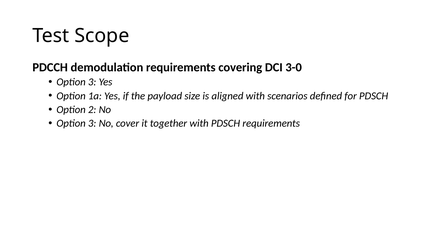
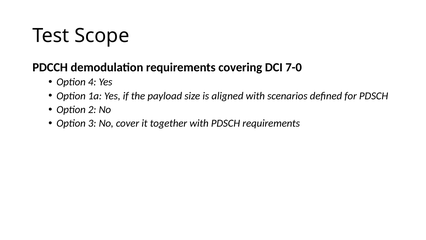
3-0: 3-0 -> 7-0 (294, 67)
3: 3 -> 4 (92, 82)
